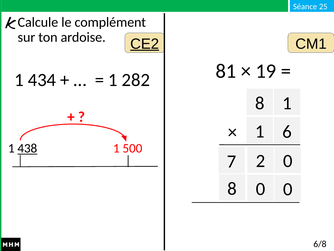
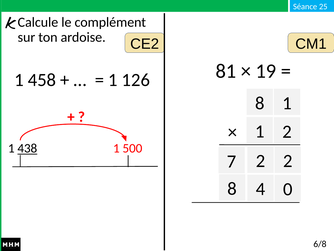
CE2 underline: present -> none (145, 44)
434: 434 -> 458 (42, 80)
282: 282 -> 126 (136, 80)
1 6: 6 -> 2 (287, 131)
2 0: 0 -> 2 (288, 161)
0: 0 -> 4 (260, 189)
